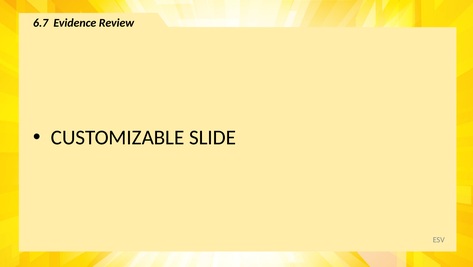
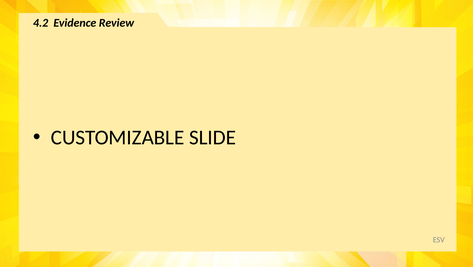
6.7: 6.7 -> 4.2 (41, 23)
